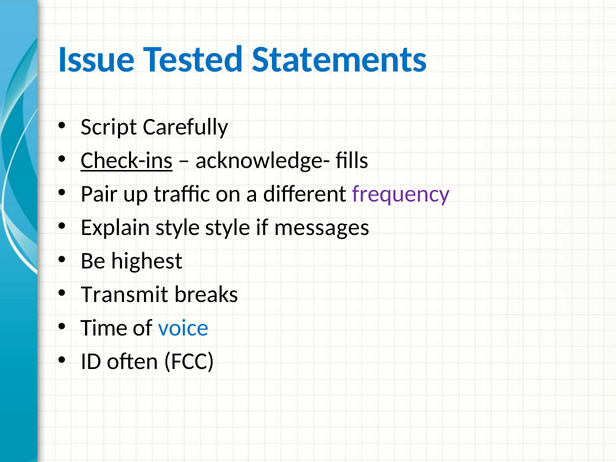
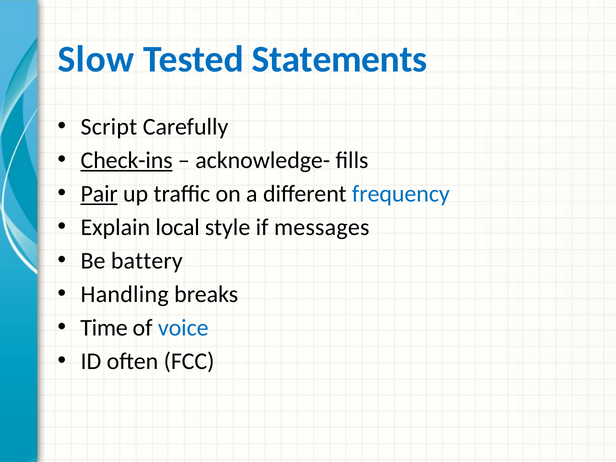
Issue: Issue -> Slow (96, 59)
Pair underline: none -> present (99, 194)
frequency colour: purple -> blue (401, 194)
Explain style: style -> local (178, 227)
highest: highest -> battery (147, 261)
Transmit: Transmit -> Handling (125, 294)
